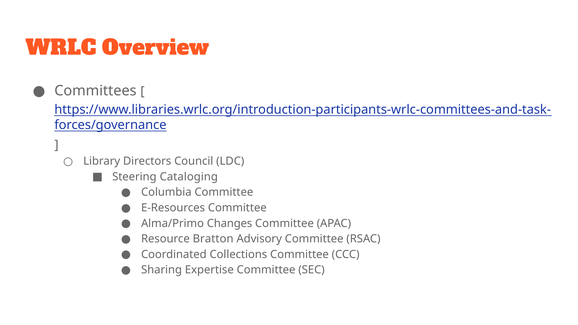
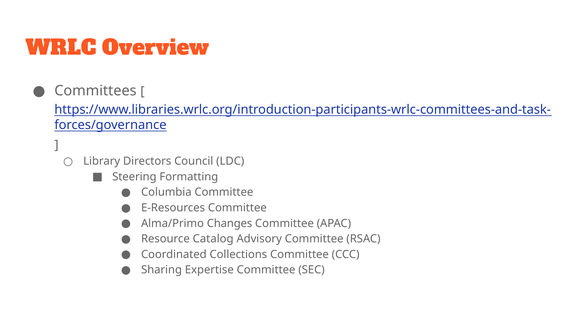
Cataloging: Cataloging -> Formatting (189, 177)
Bratton: Bratton -> Catalog (213, 239)
